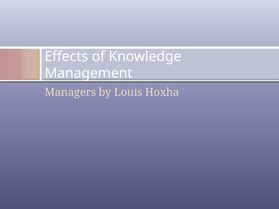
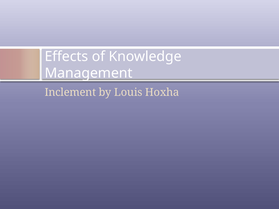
Managers: Managers -> Inclement (70, 92)
